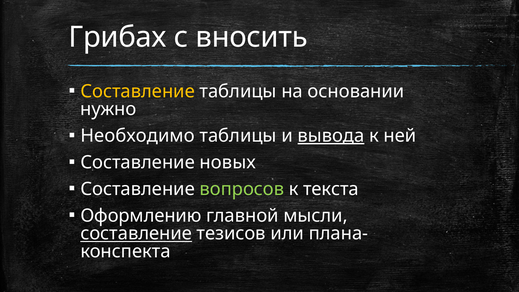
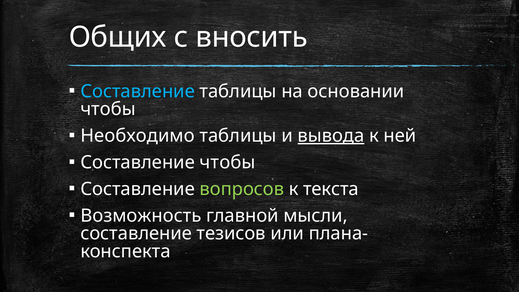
Грибах: Грибах -> Общих (118, 37)
Составление colour: yellow -> light blue (138, 91)
нужно: нужно -> чтобы (108, 109)
Составление новых: новых -> чтобы (228, 162)
Оформлению: Оформлению -> Возможность (141, 216)
составление underline: present -> none (136, 234)
